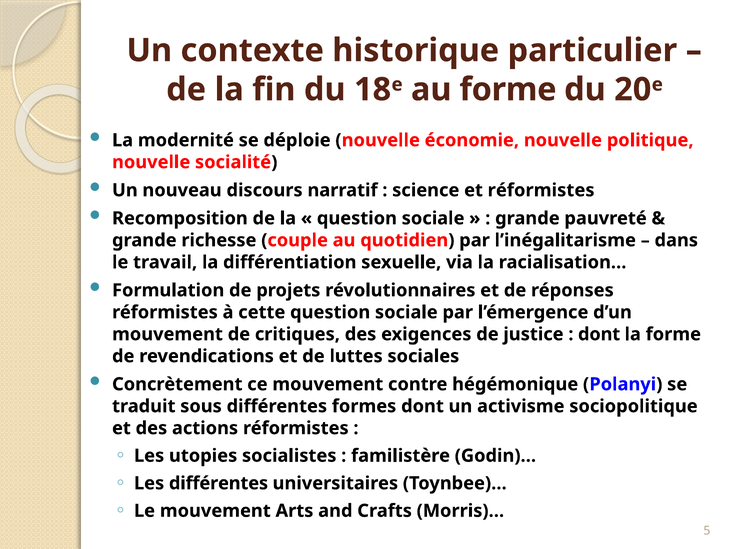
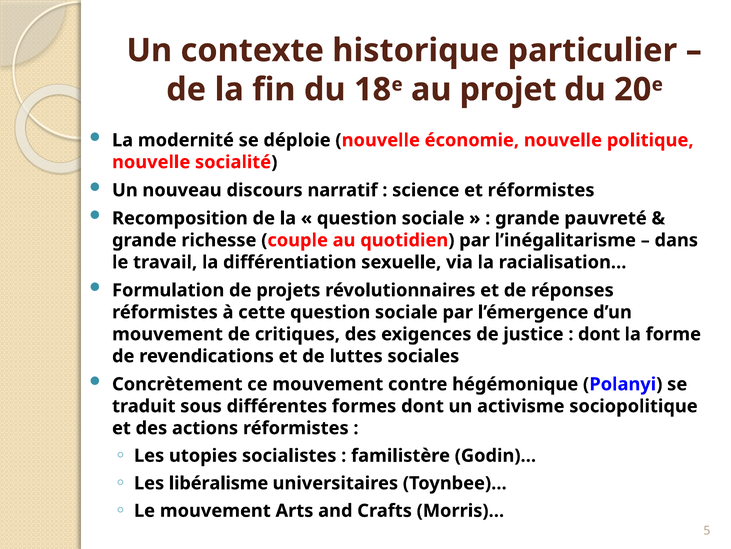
au forme: forme -> projet (508, 89)
Les différentes: différentes -> libéralisme (219, 483)
